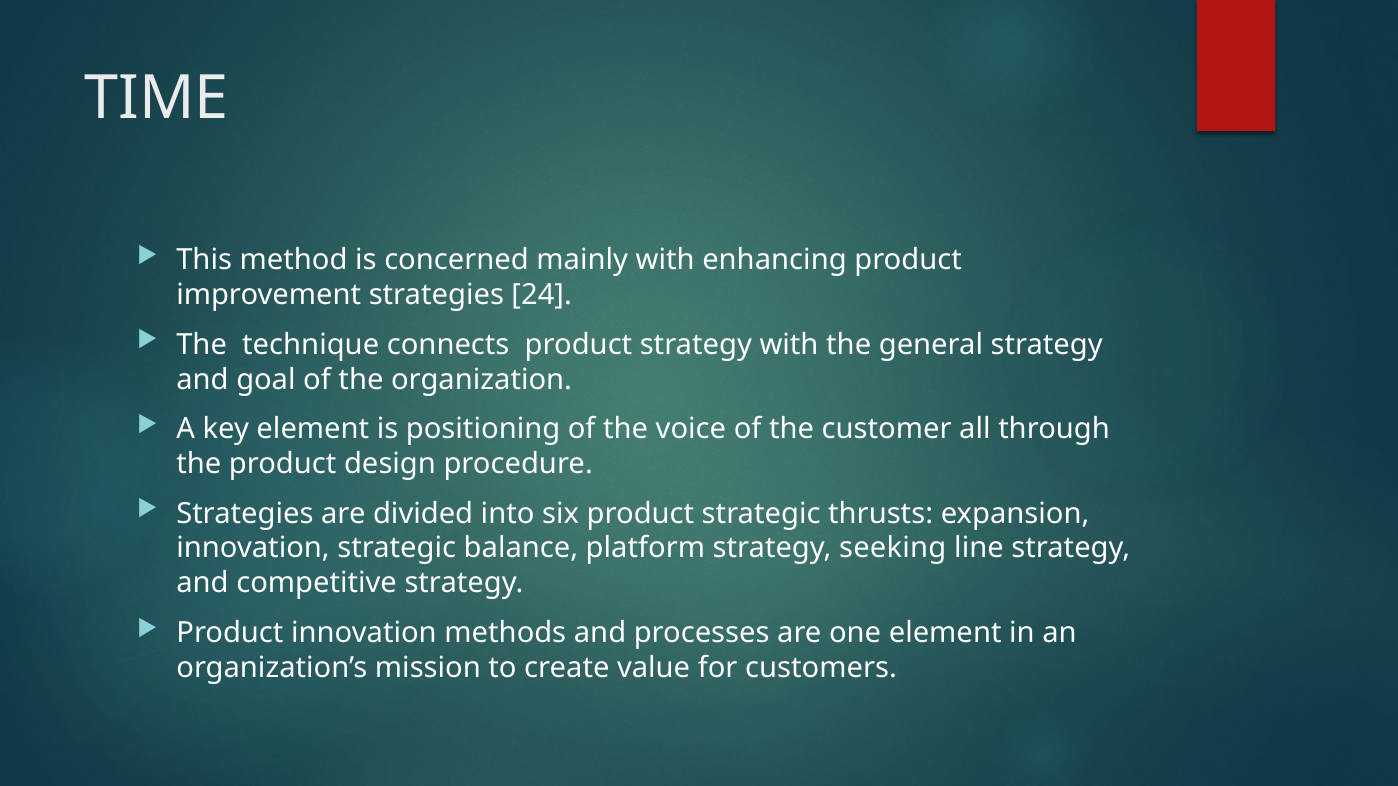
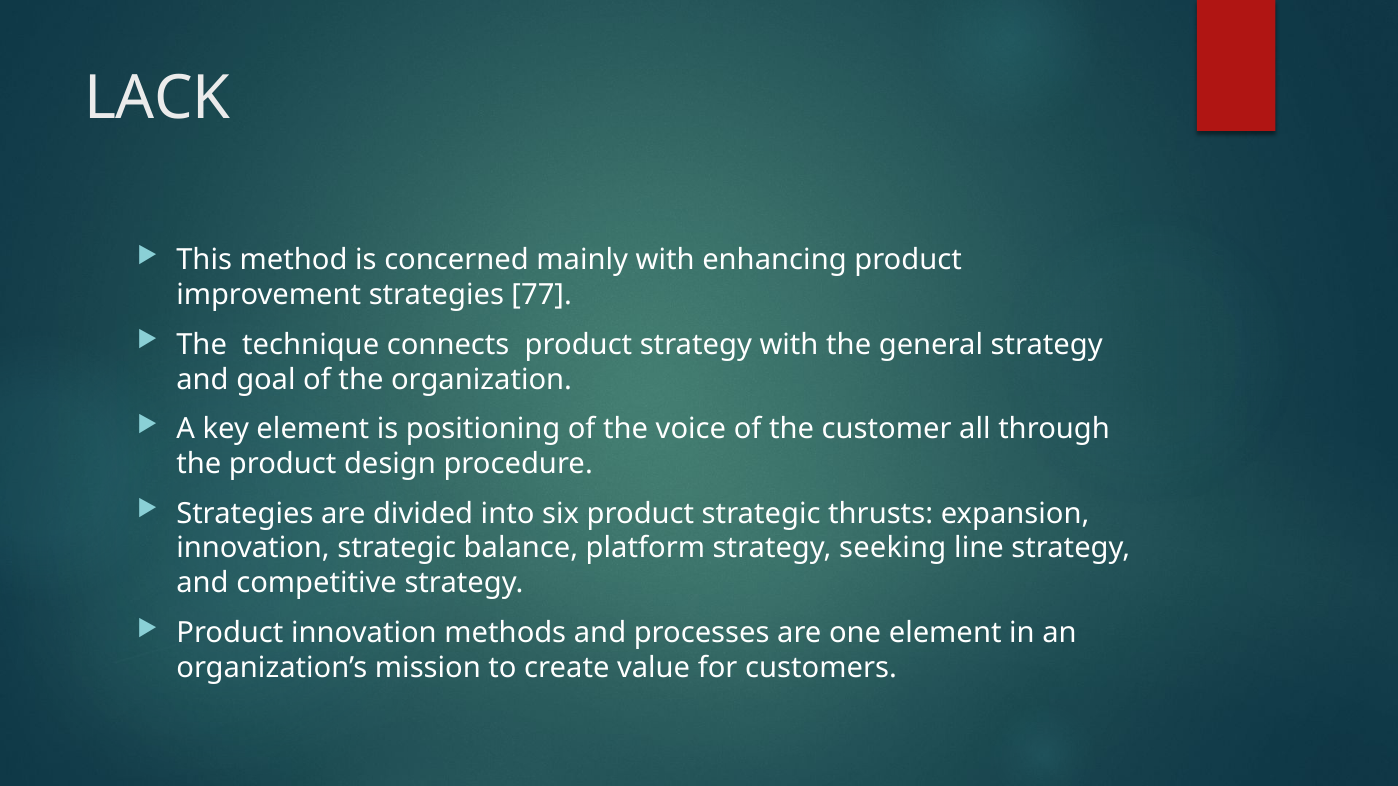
TIME: TIME -> LACK (157, 98)
24: 24 -> 77 (542, 295)
